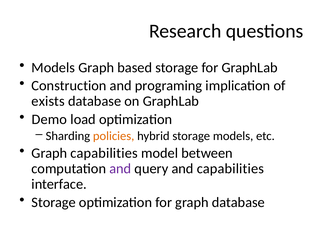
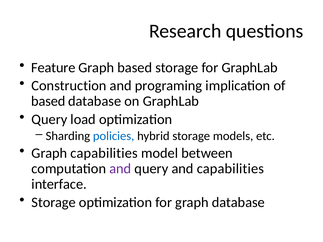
Models: Models -> Feature (53, 68)
exists: exists -> based (48, 101)
Demo: Demo -> Query (49, 119)
policies colour: orange -> blue (114, 136)
